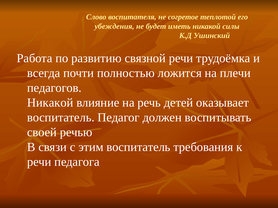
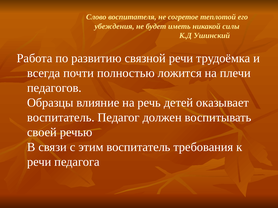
Никакой: Никакой -> Образцы (50, 103)
